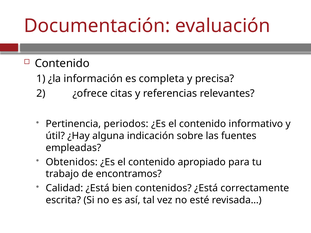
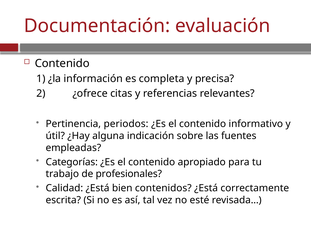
Obtenidos: Obtenidos -> Categorías (72, 162)
encontramos: encontramos -> profesionales (129, 174)
